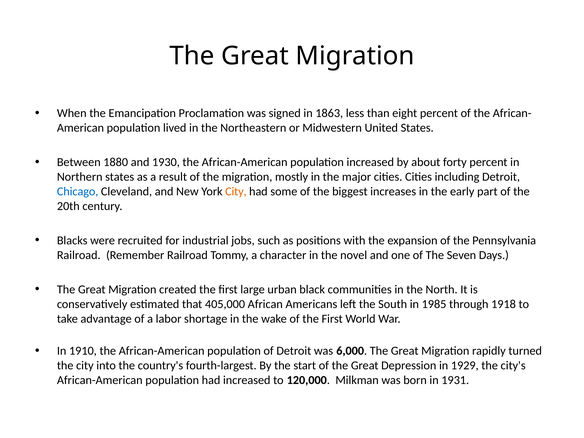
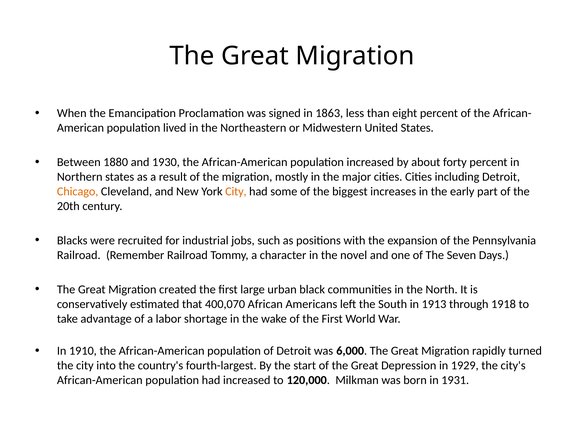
Chicago colour: blue -> orange (78, 191)
405,000: 405,000 -> 400,070 (225, 304)
1985: 1985 -> 1913 (434, 304)
